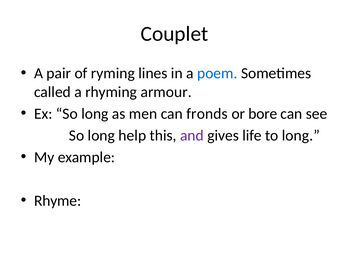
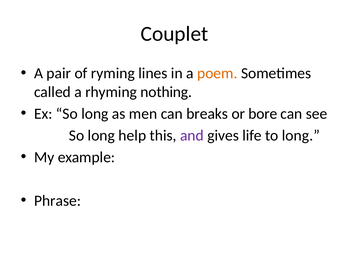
poem colour: blue -> orange (217, 73)
armour: armour -> nothing (166, 92)
fronds: fronds -> breaks (207, 114)
Rhyme: Rhyme -> Phrase (58, 200)
